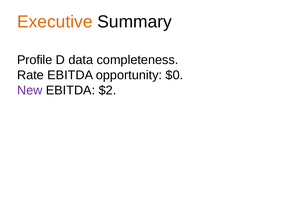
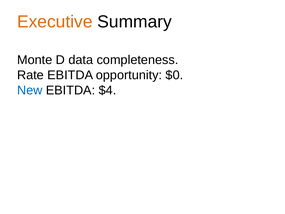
Profile: Profile -> Monte (35, 60)
New colour: purple -> blue (30, 90)
$2: $2 -> $4 (108, 90)
